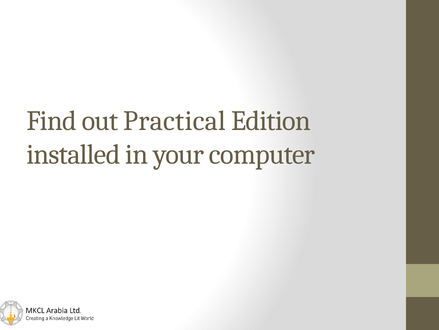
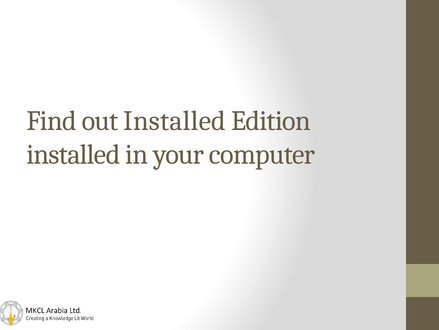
out Practical: Practical -> Installed (175, 120)
